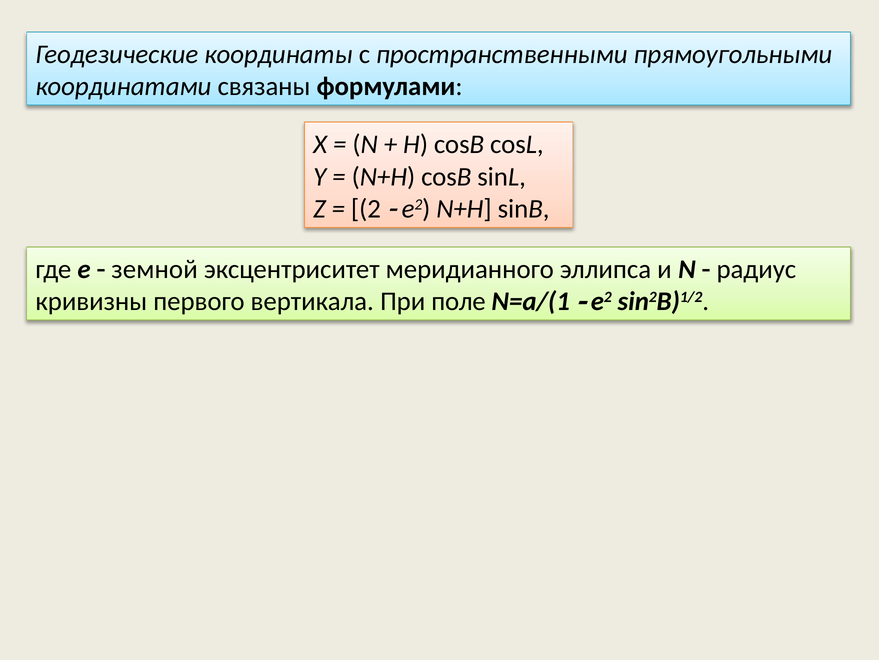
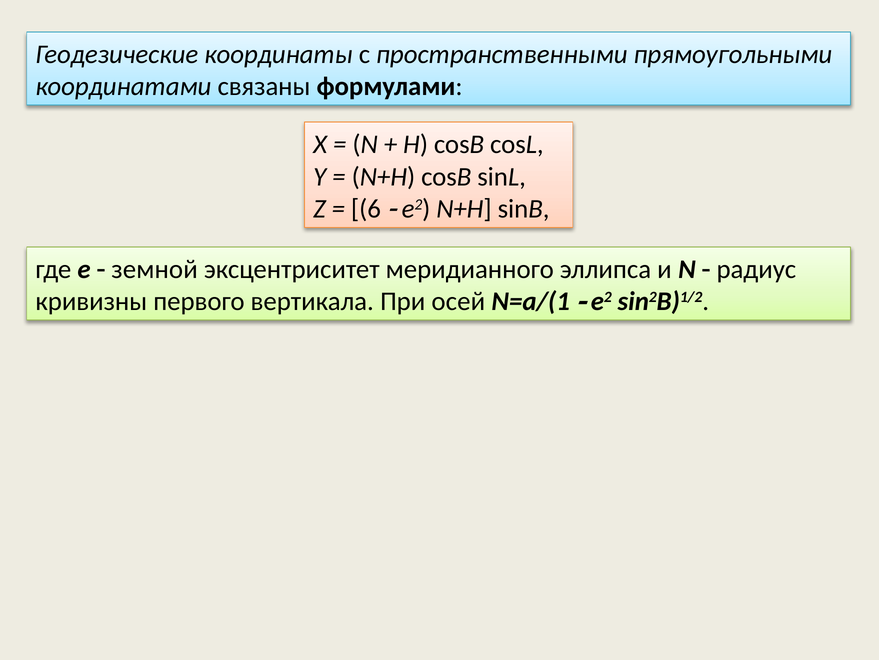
2: 2 -> 6 (366, 209)
поле: поле -> осей (458, 301)
